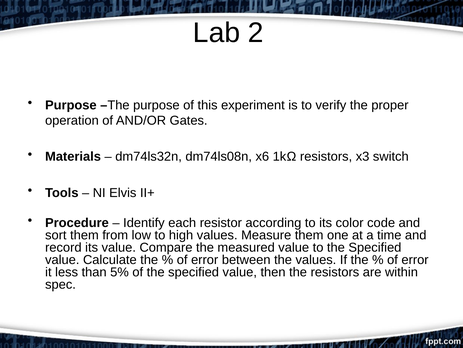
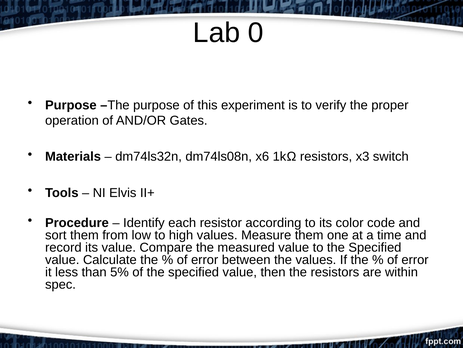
2: 2 -> 0 (256, 33)
